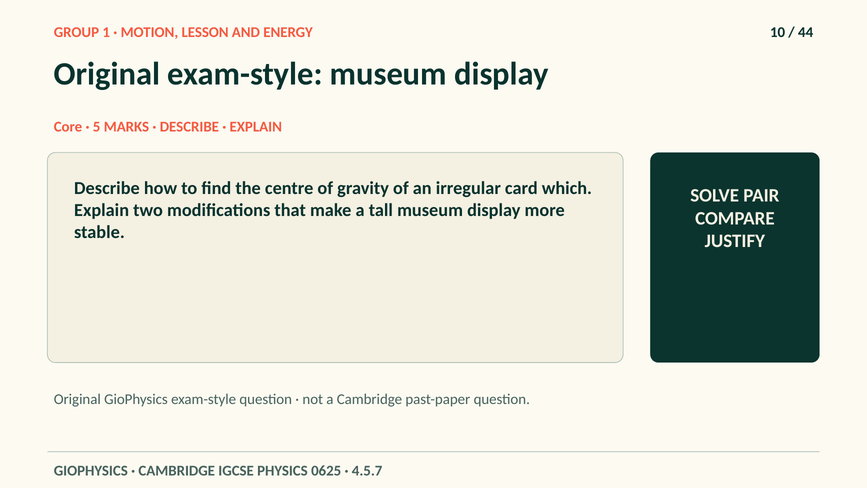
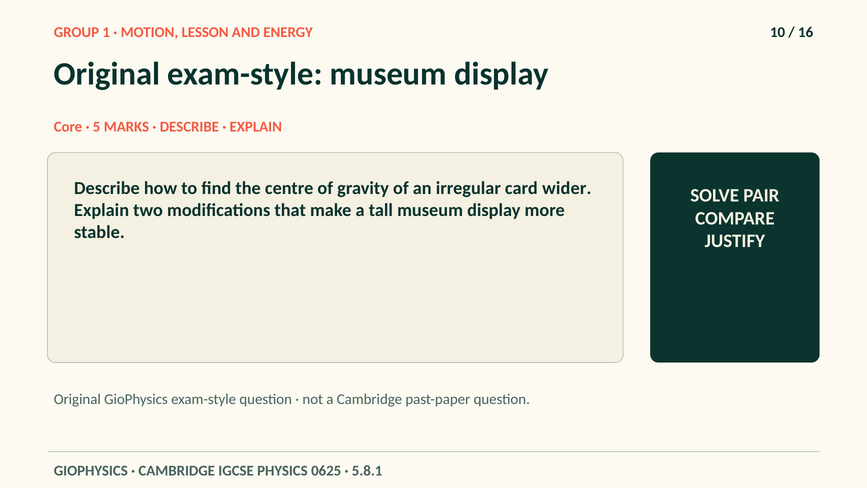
44: 44 -> 16 (806, 32)
which: which -> wider (567, 188)
4.5.7: 4.5.7 -> 5.8.1 (367, 470)
